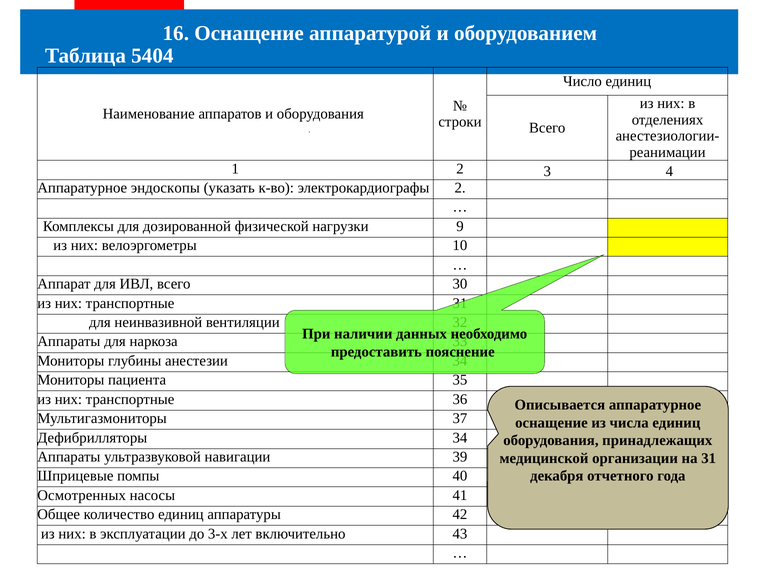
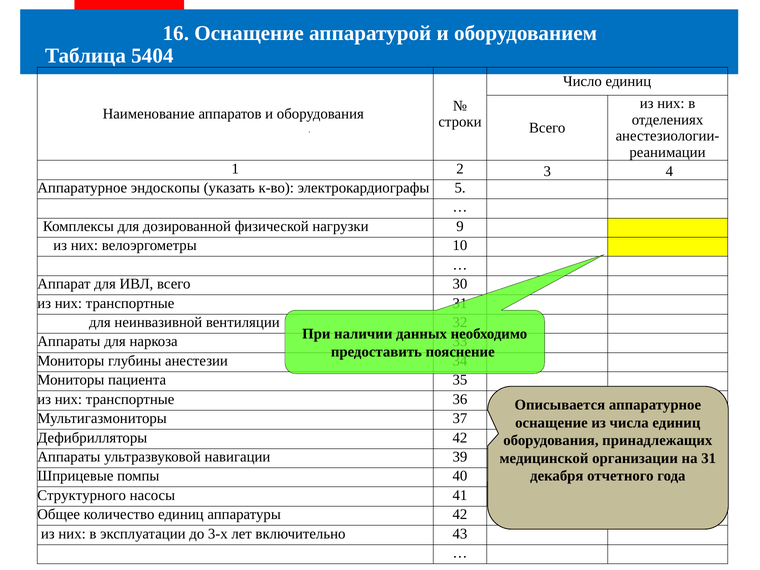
электрокардиографы 2: 2 -> 5 (460, 188)
Дефибрилляторы 34: 34 -> 42 (460, 438)
Осмотренных: Осмотренных -> Структурного (82, 495)
